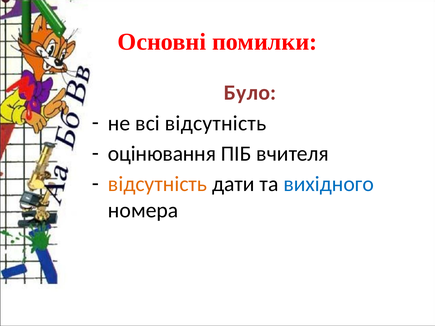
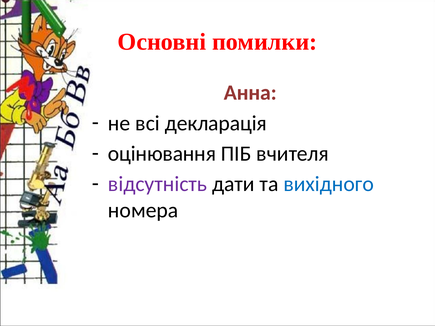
Було: Було -> Анна (250, 93)
всі відсутність: відсутність -> декларація (216, 123)
відсутність colour: orange -> purple (158, 184)
